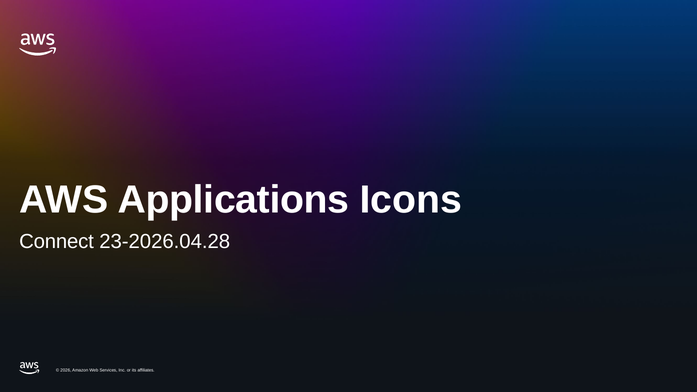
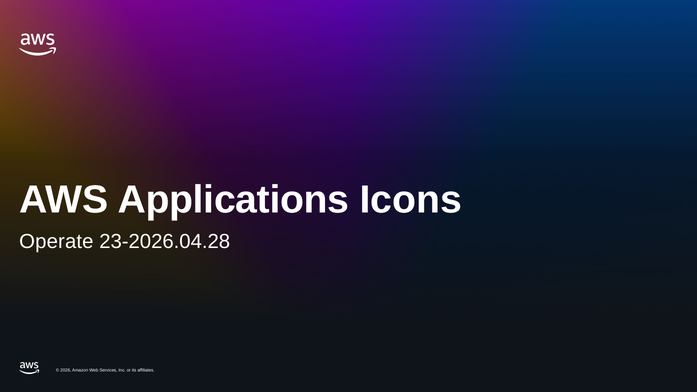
Connect: Connect -> Operate (56, 241)
